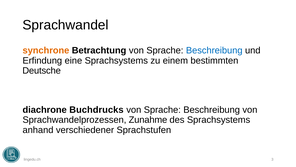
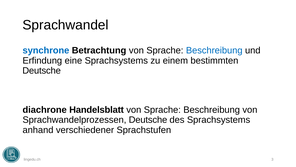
synchrone colour: orange -> blue (46, 50)
Buchdrucks: Buchdrucks -> Handelsblatt (97, 110)
Sprachwandelprozessen Zunahme: Zunahme -> Deutsche (148, 120)
